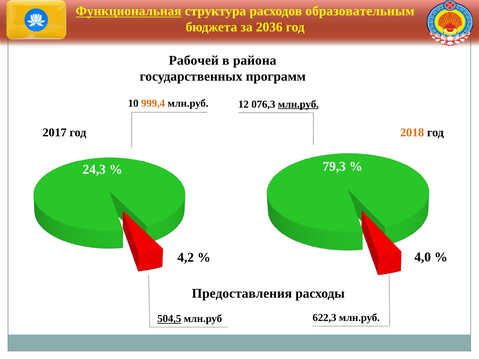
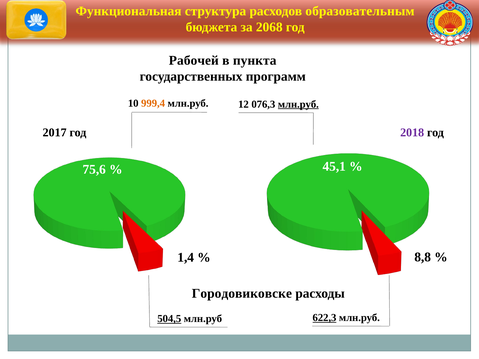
Функциональная underline: present -> none (129, 11)
2036: 2036 -> 2068 (269, 27)
района: района -> пункта (255, 61)
2018 colour: orange -> purple (412, 133)
79,3: 79,3 -> 45,1 (334, 166)
24,3: 24,3 -> 75,6 (94, 169)
4,2: 4,2 -> 1,4 (186, 258)
4,0: 4,0 -> 8,8 (423, 257)
Предоставления: Предоставления -> Городовиковске (242, 294)
622,3 underline: none -> present (324, 318)
